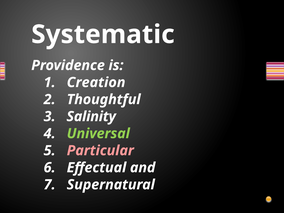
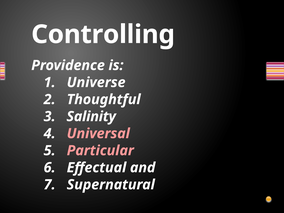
Systematic: Systematic -> Controlling (103, 34)
Creation: Creation -> Universe (96, 82)
Universal colour: light green -> pink (98, 134)
